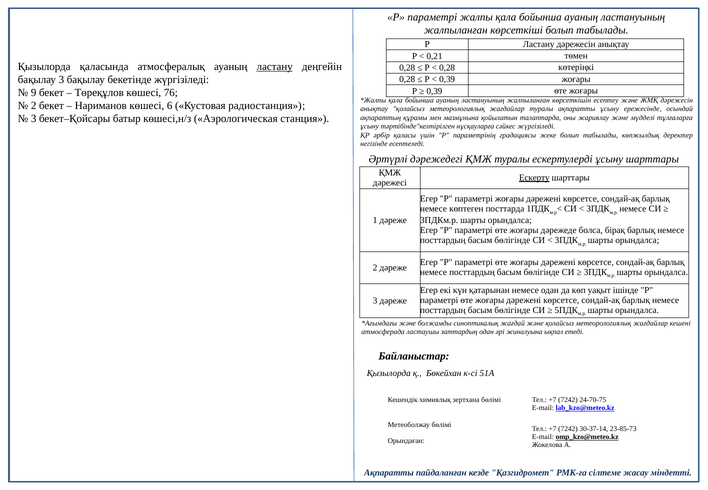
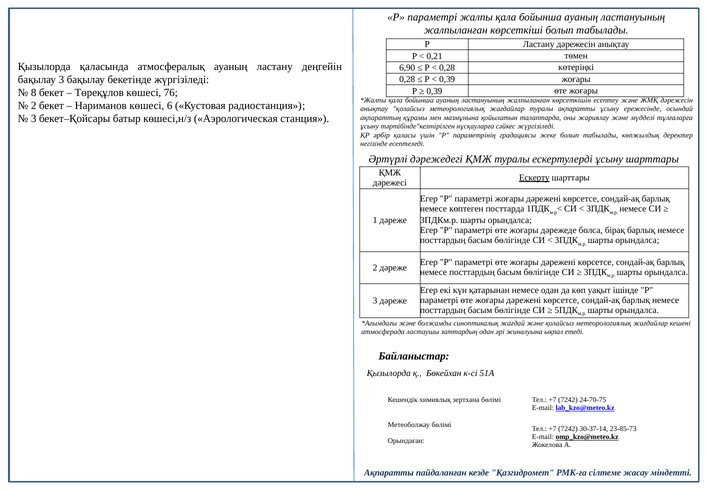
ластану underline: present -> none (275, 66)
0,28: 0,28 -> 6,90 (407, 68)
9: 9 -> 8 (34, 93)
